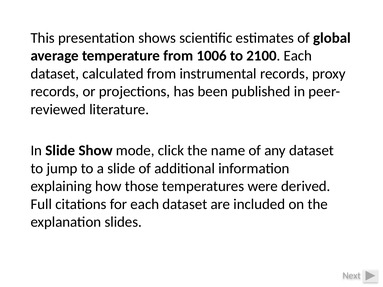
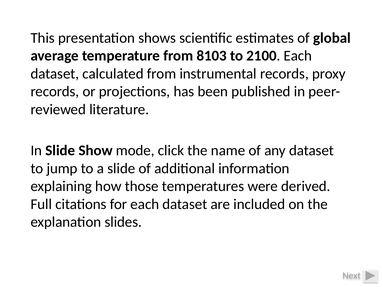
1006: 1006 -> 8103 (212, 56)
